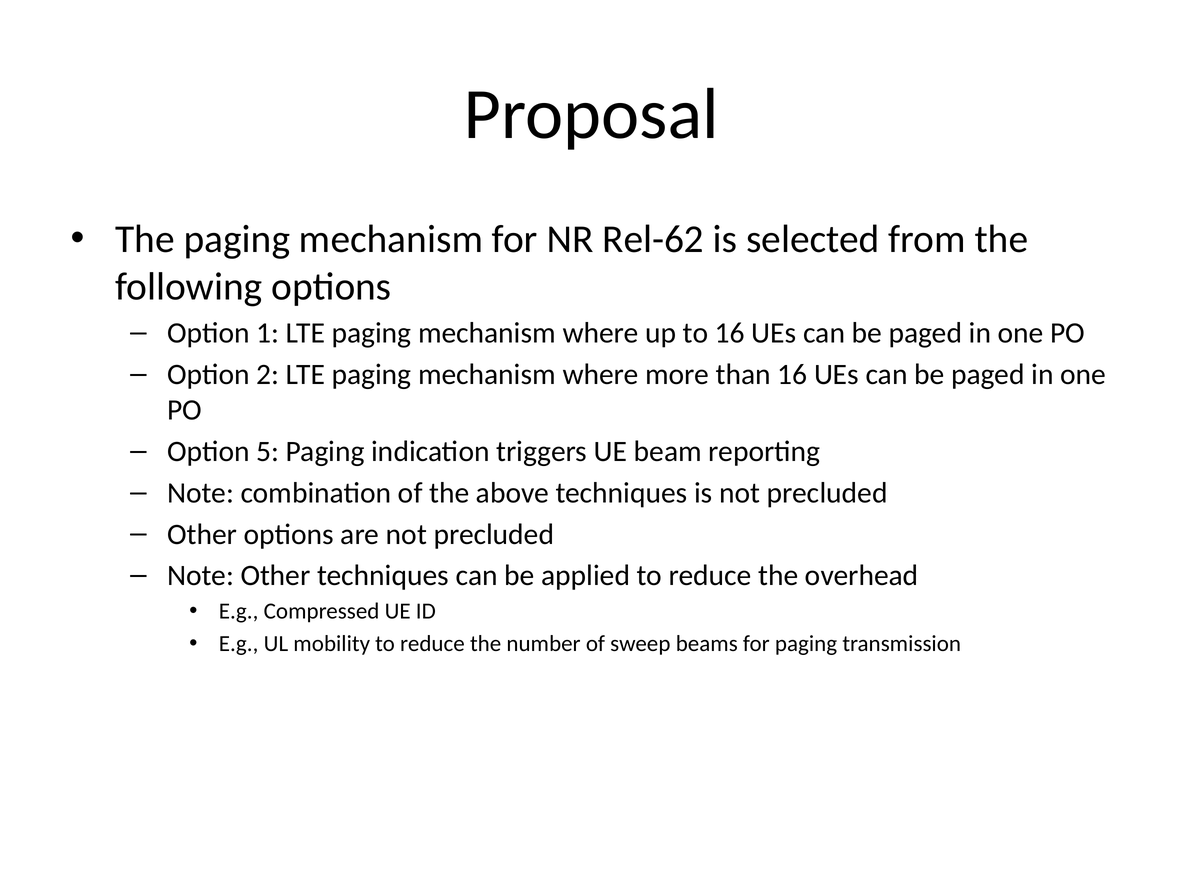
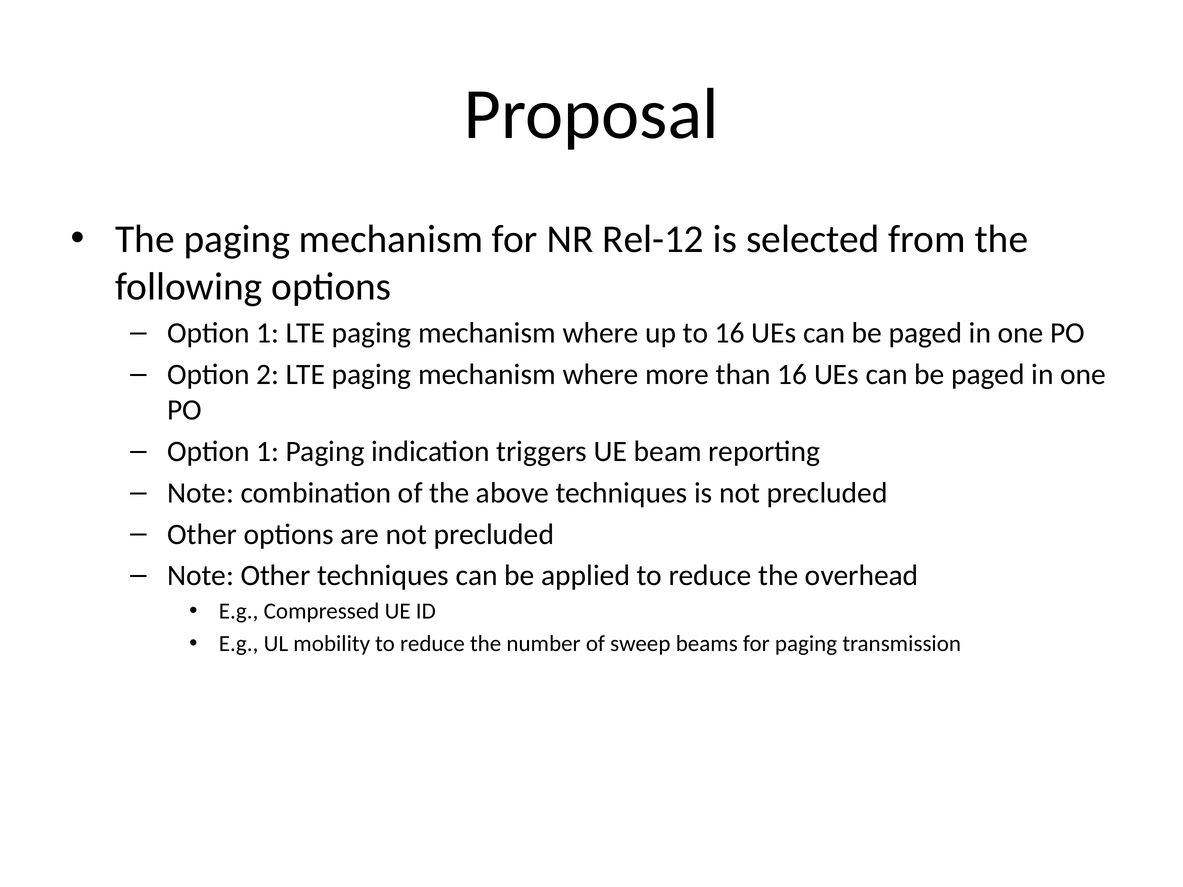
Rel-62: Rel-62 -> Rel-12 (653, 239)
5: 5 -> 1 (268, 452)
